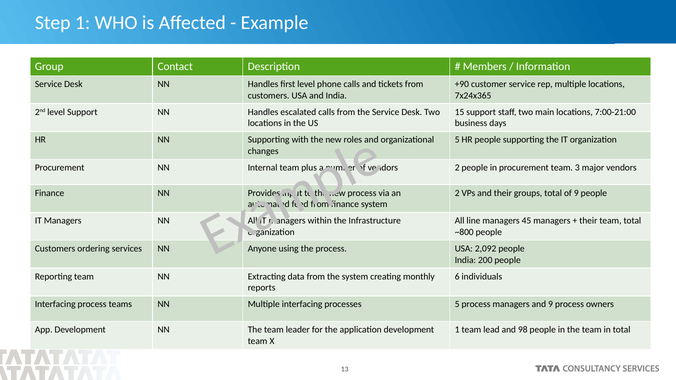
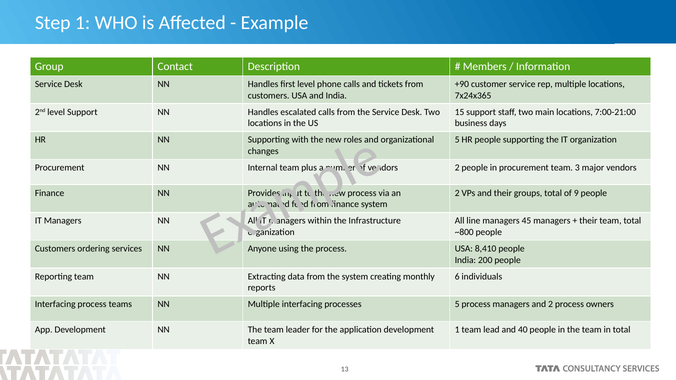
2,092: 2,092 -> 8,410 (486, 249)
and 9: 9 -> 2 (551, 305)
98: 98 -> 40 (523, 330)
